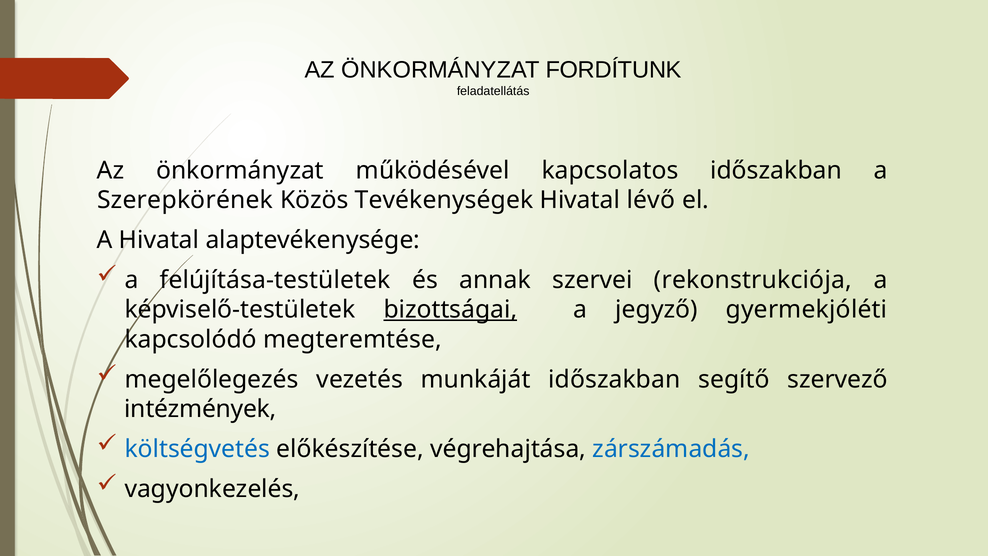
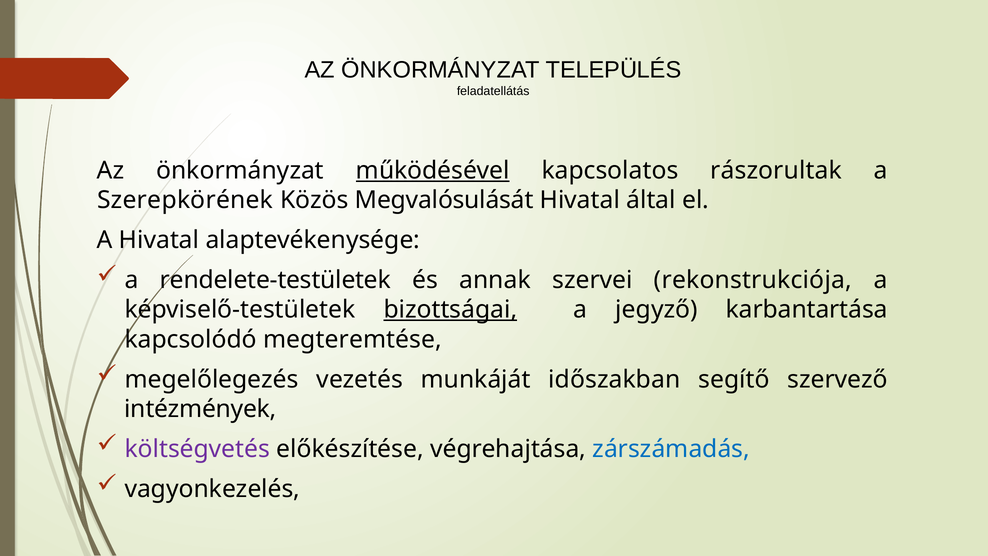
FORDÍTUNK: FORDÍTUNK -> TELEPÜLÉS (614, 70)
működésével underline: none -> present (433, 170)
kapcsolatos időszakban: időszakban -> rászorultak (776, 170)
Tevékenységek: Tevékenységek -> Megvalósulását (444, 200)
lévő: lévő -> által (651, 200)
felújítása-testületek: felújítása-testületek -> rendelete-testületek (275, 280)
gyermekjóléti: gyermekjóléti -> karbantartása (807, 310)
költségvetés colour: blue -> purple (197, 449)
